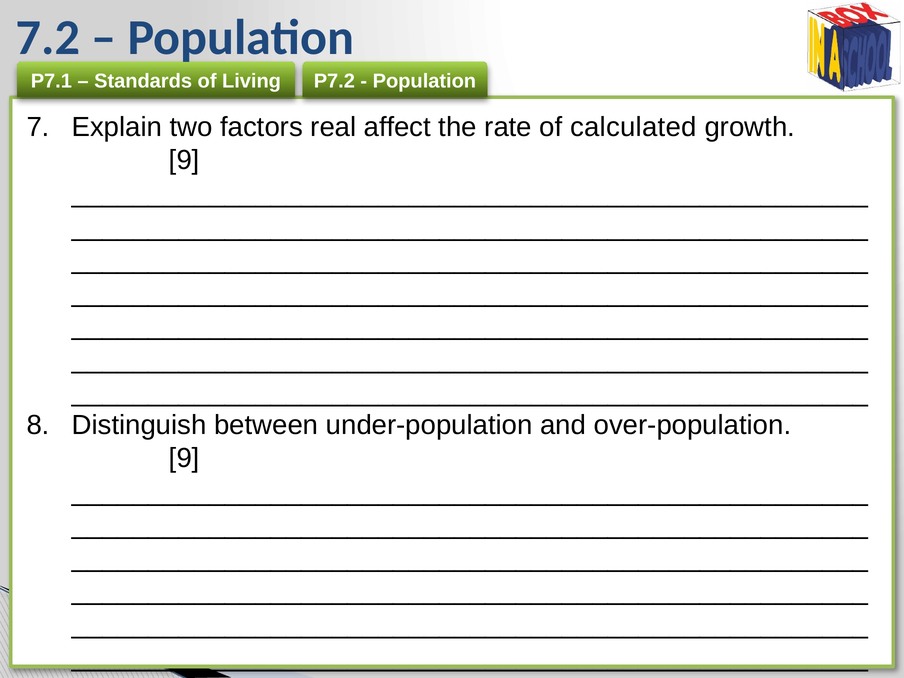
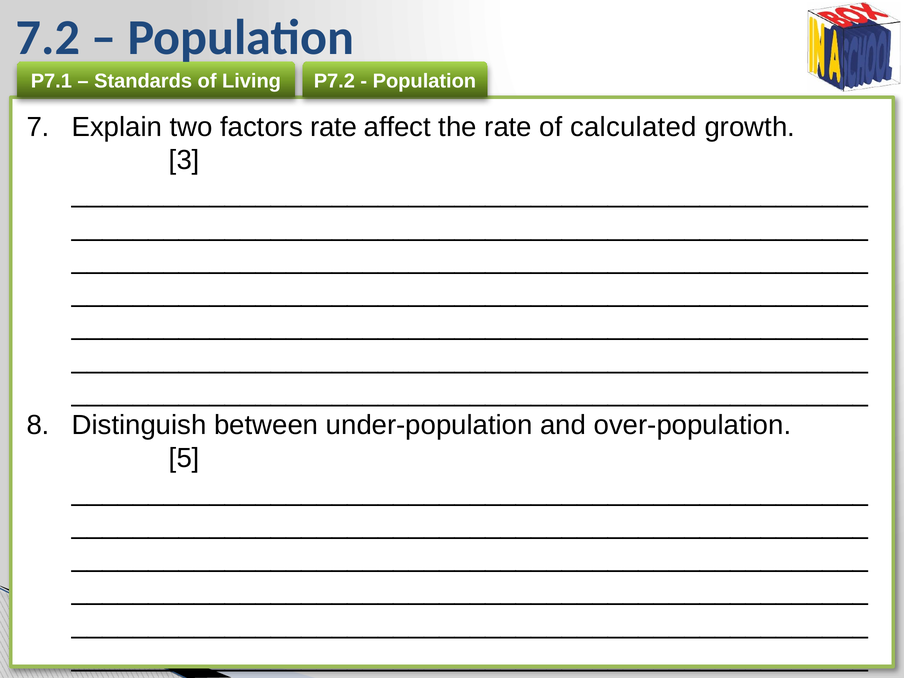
factors real: real -> rate (334, 127)
9: 9 -> 3 (184, 160)
9: 9 -> 5 (184, 458)
